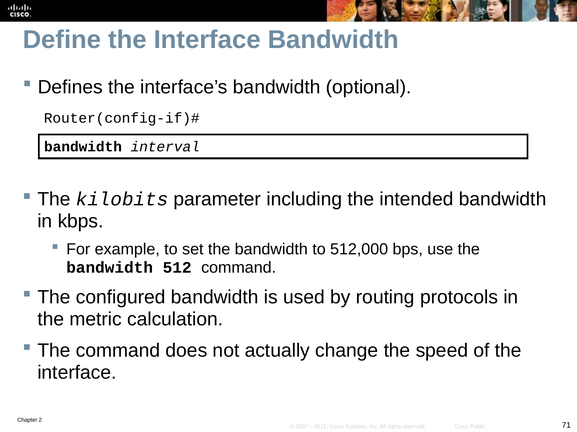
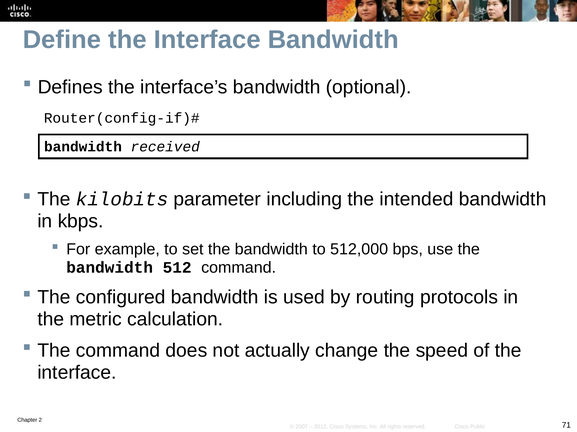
interval: interval -> received (165, 147)
